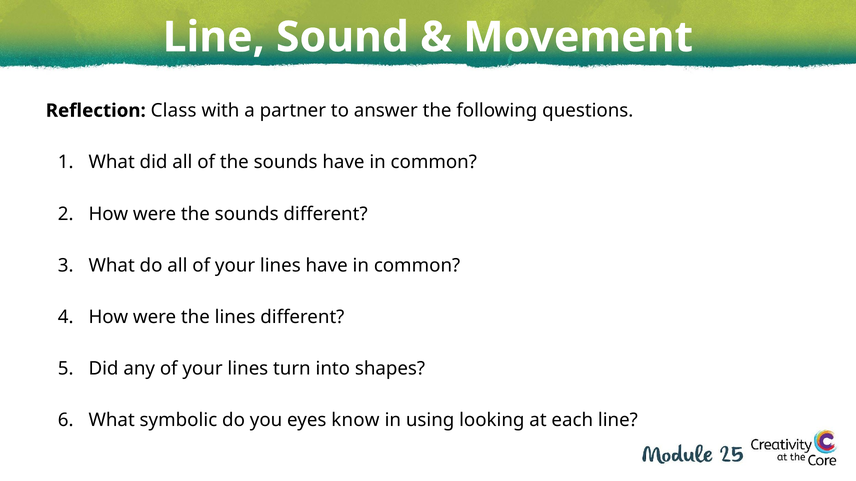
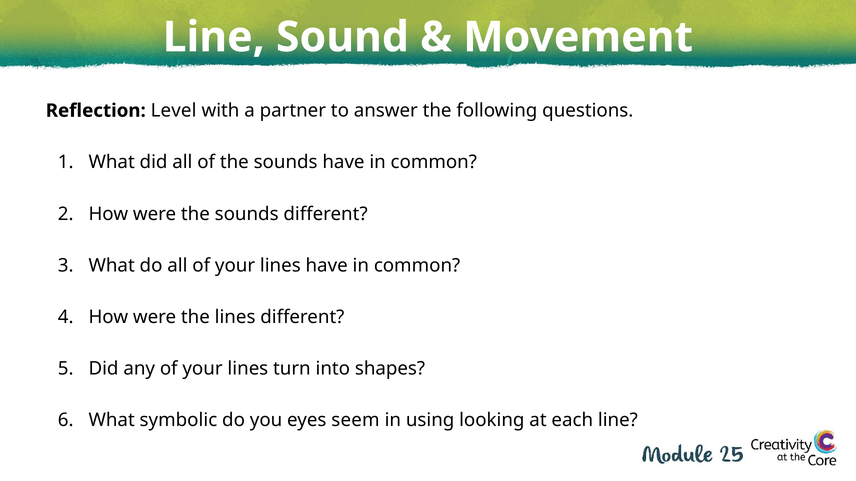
Class: Class -> Level (174, 111)
know: know -> seem (355, 421)
